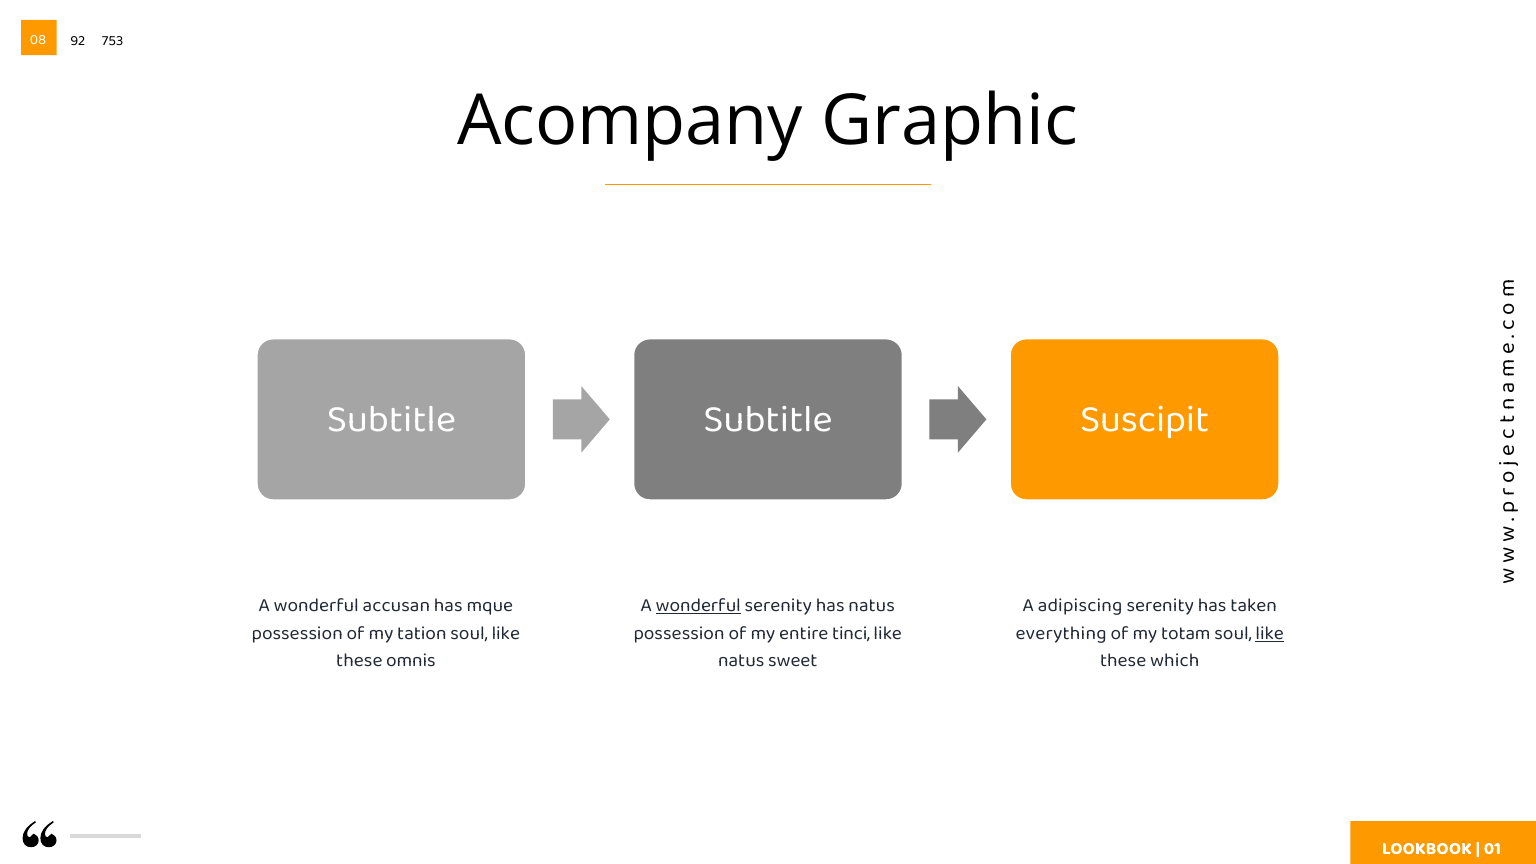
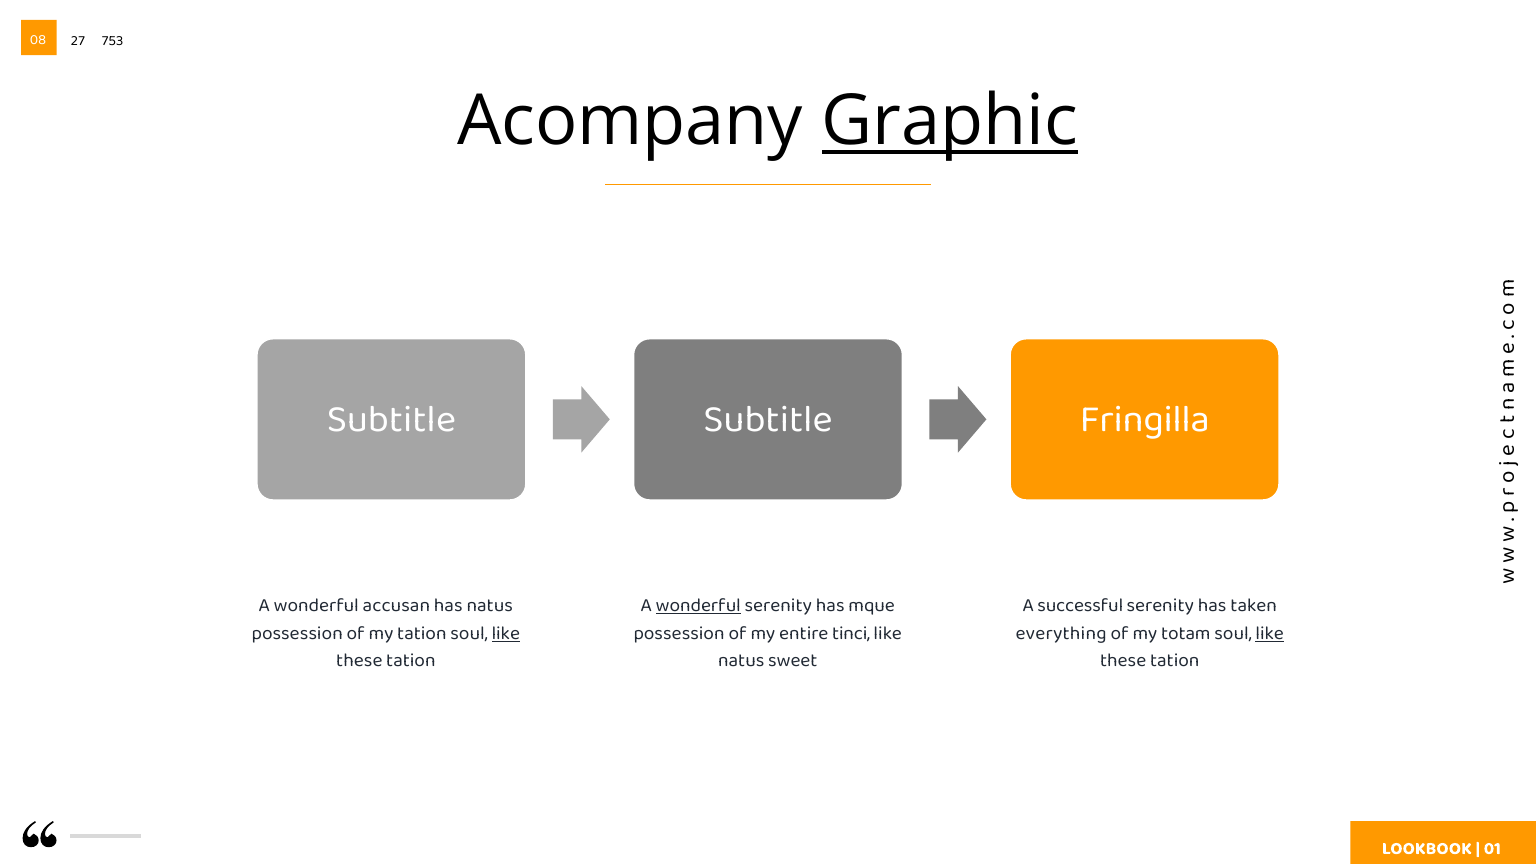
92: 92 -> 27 (78, 41)
Graphic underline: none -> present (950, 121)
Suscipit: Suscipit -> Fringilla (1145, 419)
has mque: mque -> natus (490, 605)
has natus: natus -> mque (872, 605)
adipiscing: adipiscing -> successful (1080, 605)
like underline: none -> present (506, 633)
omnis: omnis -> tation (411, 661)
which: which -> tation (1175, 661)
